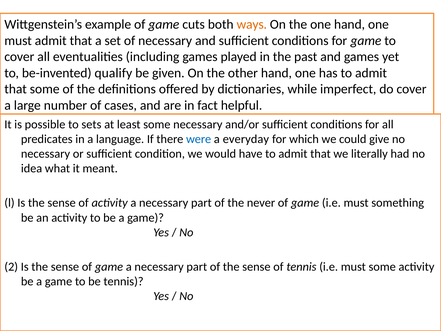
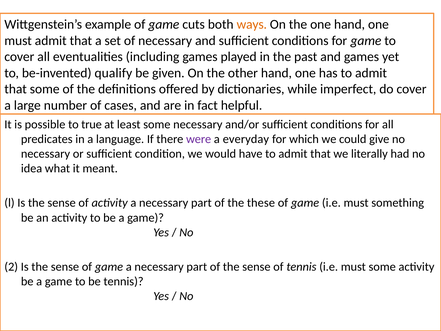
sets: sets -> true (92, 124)
were colour: blue -> purple (199, 139)
never: never -> these (261, 203)
